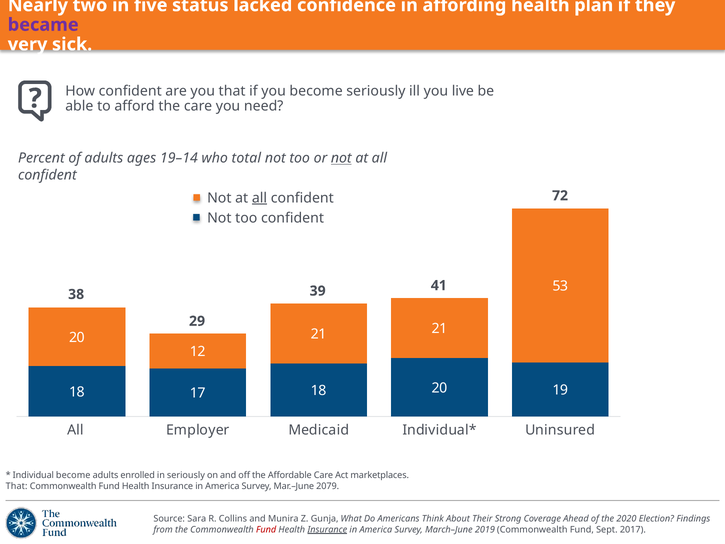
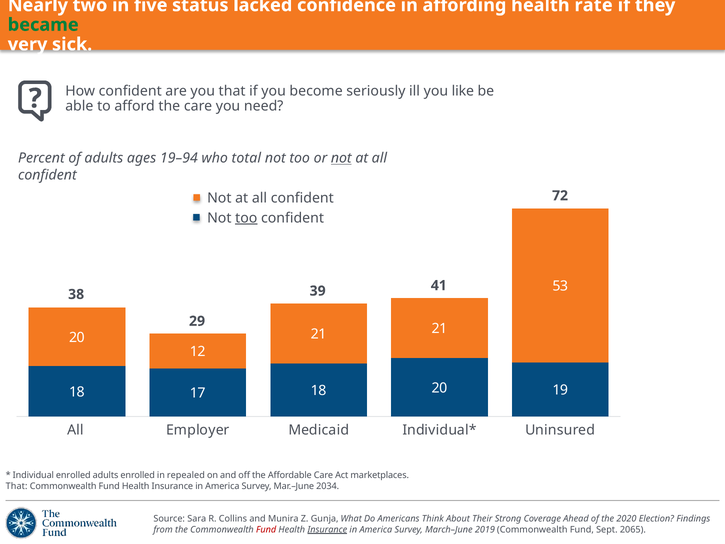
plan: plan -> rate (594, 5)
became colour: purple -> green (43, 25)
live: live -> like (463, 91)
19–14: 19–14 -> 19–94 (179, 158)
all underline: present -> none (259, 198)
too underline: none -> present (246, 218)
Individual become: become -> enrolled (73, 475)
in seriously: seriously -> repealed (186, 475)
2079: 2079 -> 2034 (328, 486)
2017: 2017 -> 2065 (633, 529)
